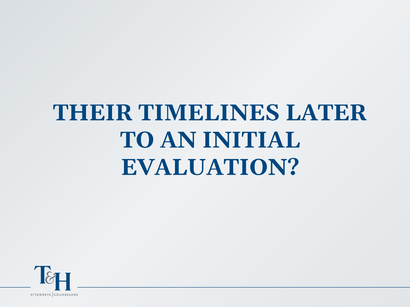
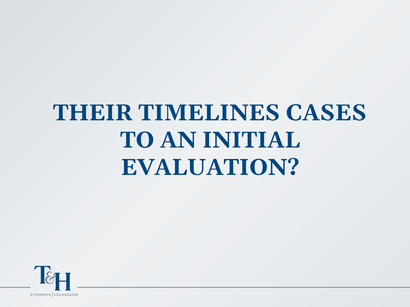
LATER: LATER -> CASES (326, 113)
